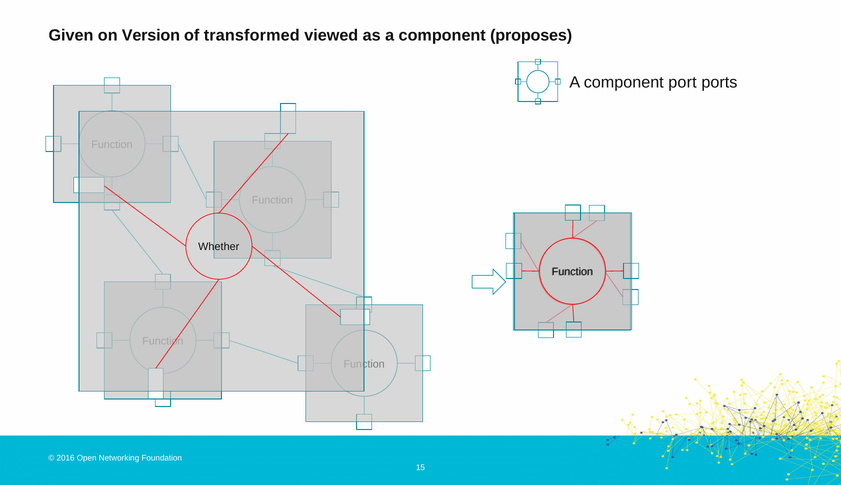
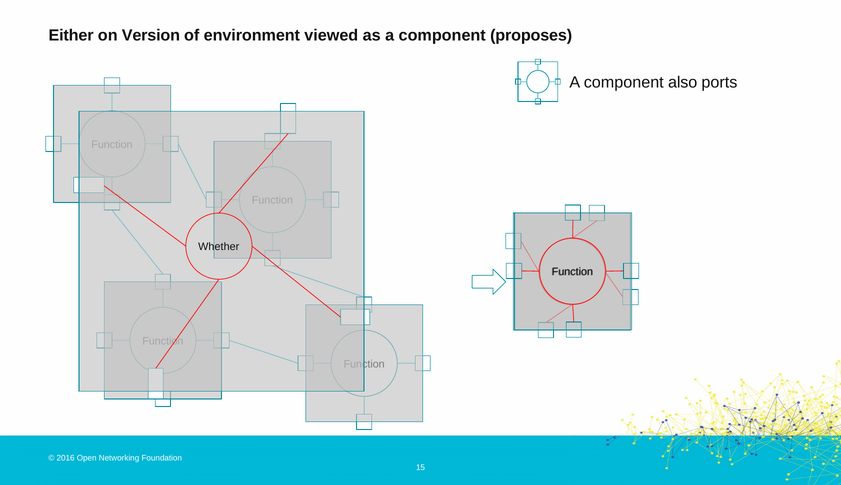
Given: Given -> Either (71, 36)
transformed: transformed -> environment (252, 36)
port: port -> also (683, 83)
